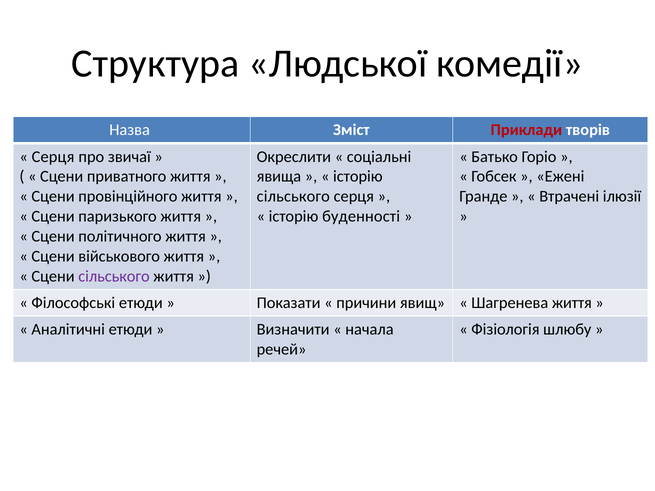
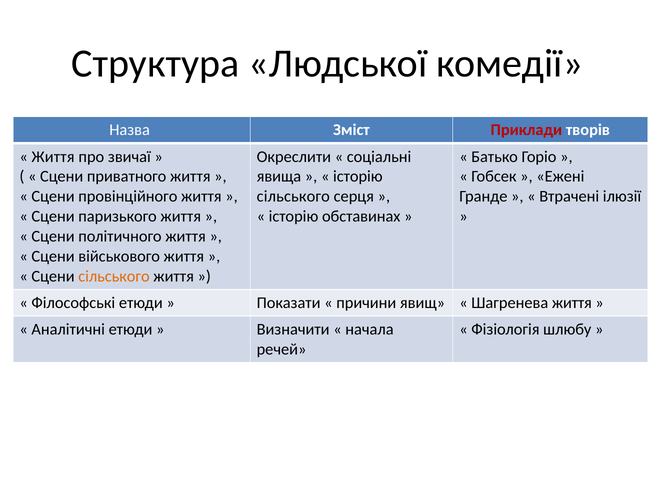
Серця: Серця -> Життя (53, 157)
буденності: буденності -> обставинах (361, 217)
сільського colour: purple -> orange (114, 277)
